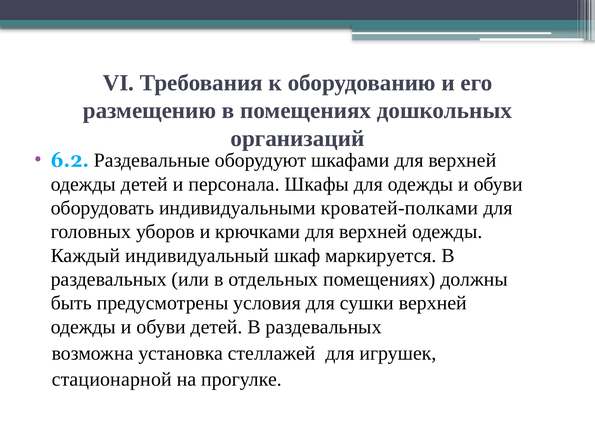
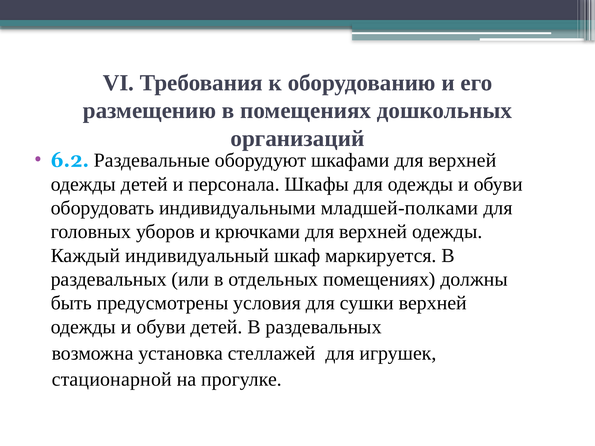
кроватей-полками: кроватей-полками -> младшей-полками (399, 208)
